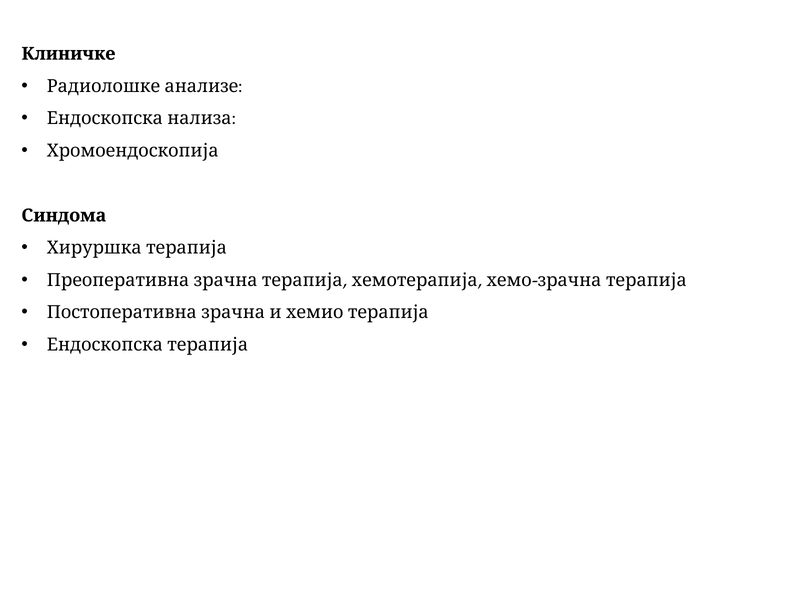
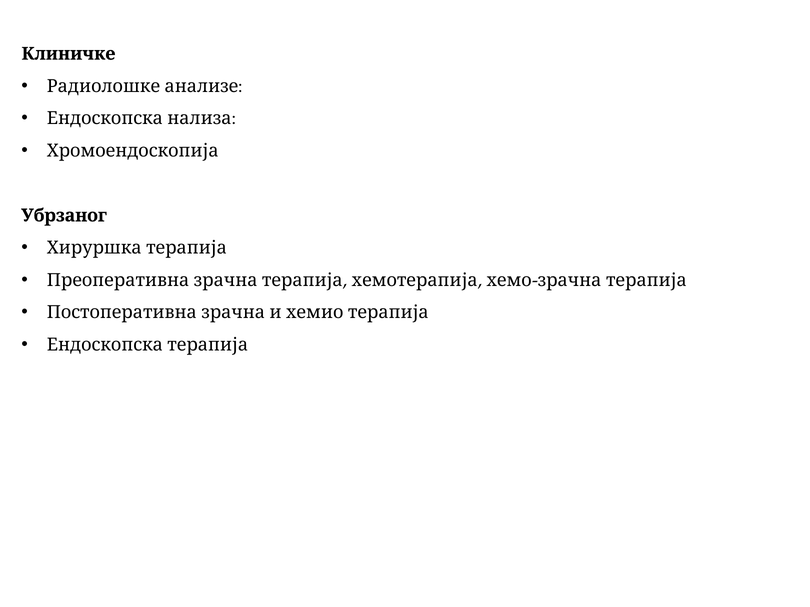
Синдома: Синдома -> Убрзаног (64, 216)
